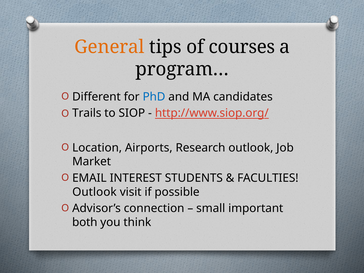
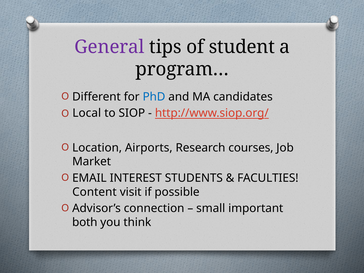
General colour: orange -> purple (109, 47)
courses: courses -> student (242, 47)
Trails: Trails -> Local (87, 113)
Research outlook: outlook -> courses (251, 148)
Outlook: Outlook -> Content (94, 192)
